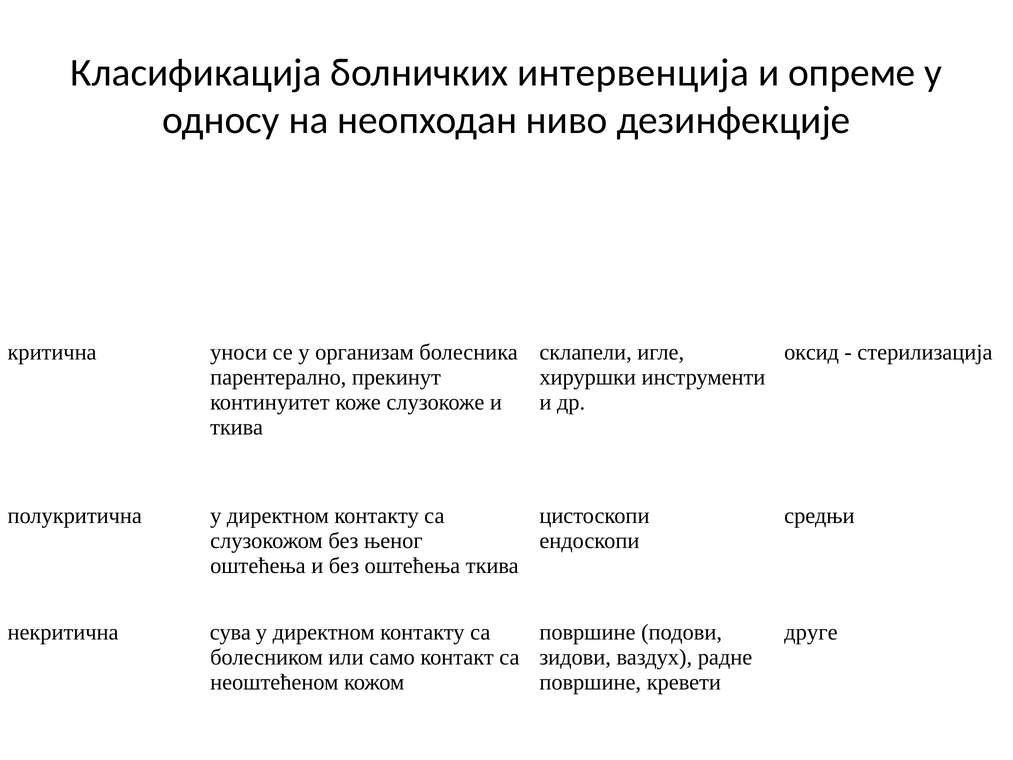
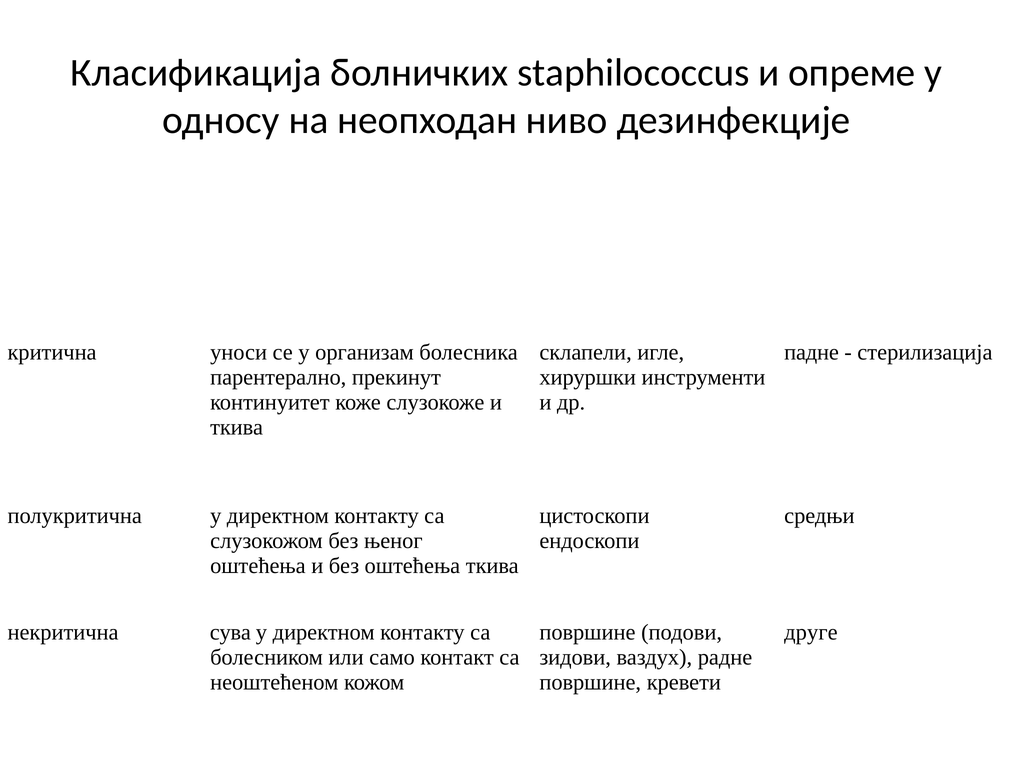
интервенција: интервенција -> staphilococcus (633, 73)
оксид: оксид -> падне (812, 352)
